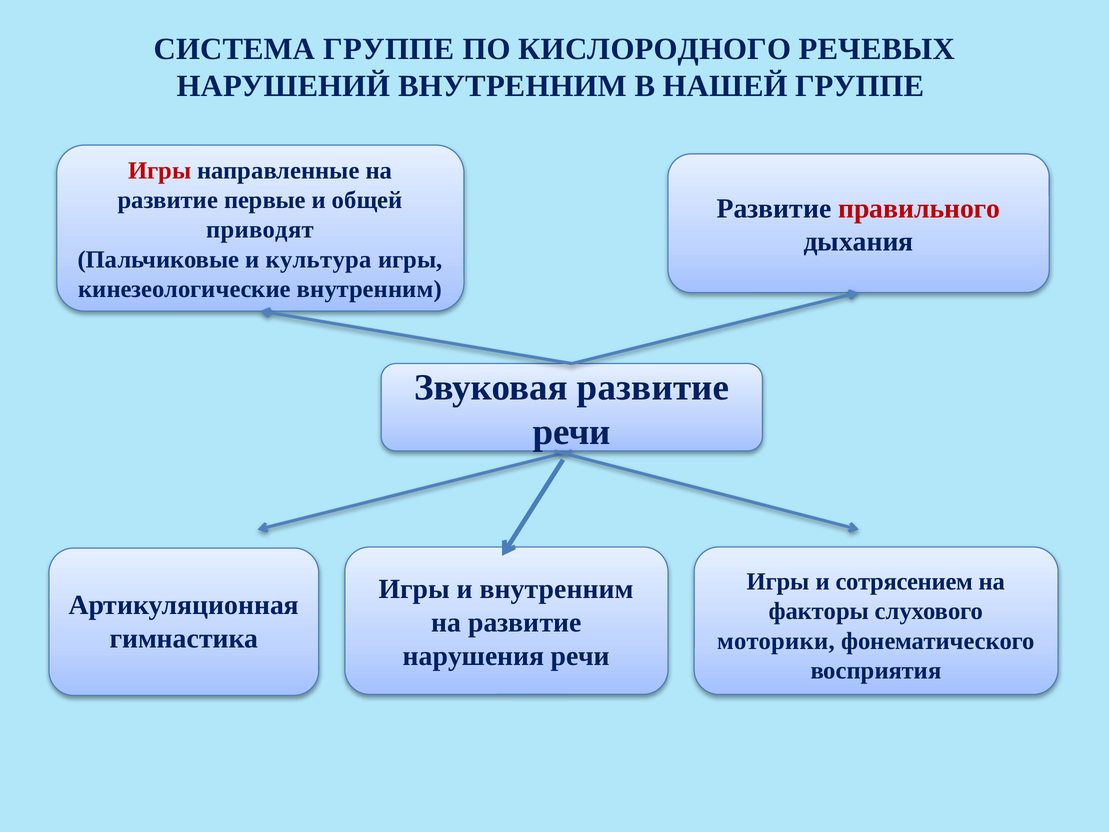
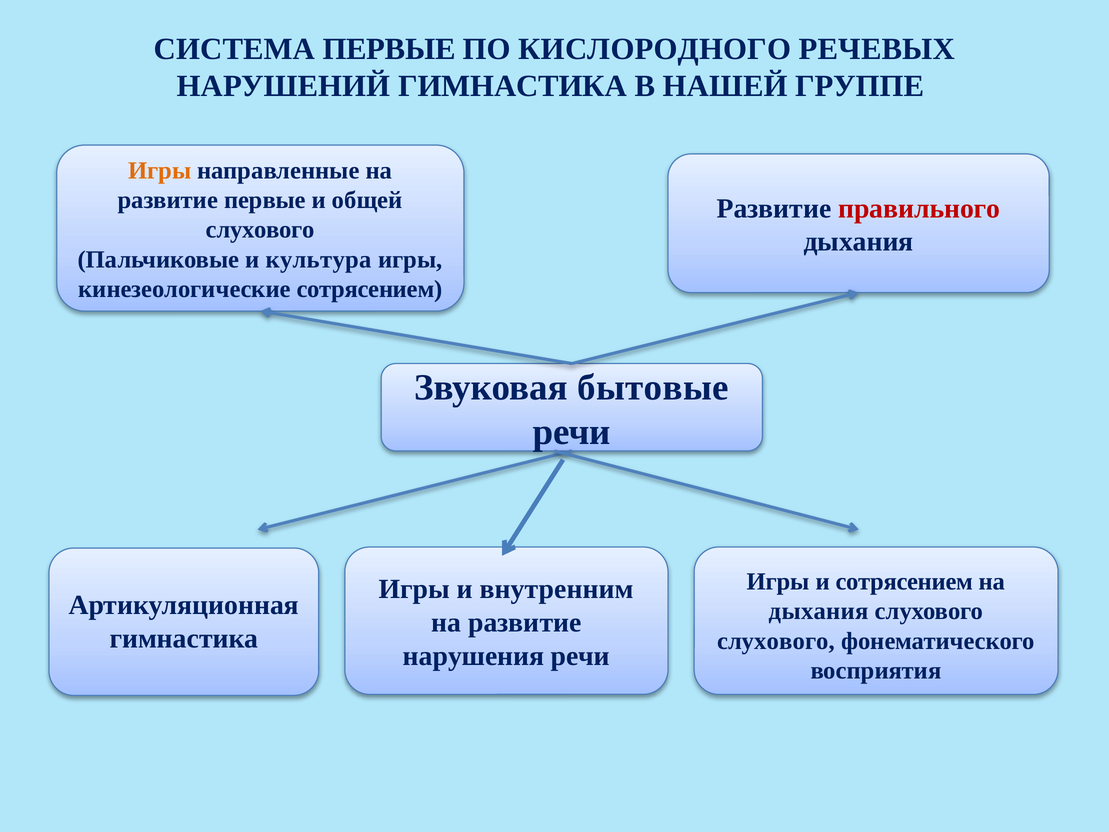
СИСТЕМА ГРУППЕ: ГРУППЕ -> ПЕРВЫЕ (389, 49)
НАРУШЕНИЙ ВНУТРЕННИМ: ВНУТРЕННИМ -> ГИМНАСТИКА (513, 86)
Игры colour: red -> orange (160, 171)
приводят: приводят -> слухового (260, 230)
кинезеологические внутренним: внутренним -> сотрясением (369, 289)
Звуковая развитие: развитие -> бытовые (653, 387)
факторы: факторы -> дыхания (819, 611)
моторики: моторики -> слухового (776, 641)
